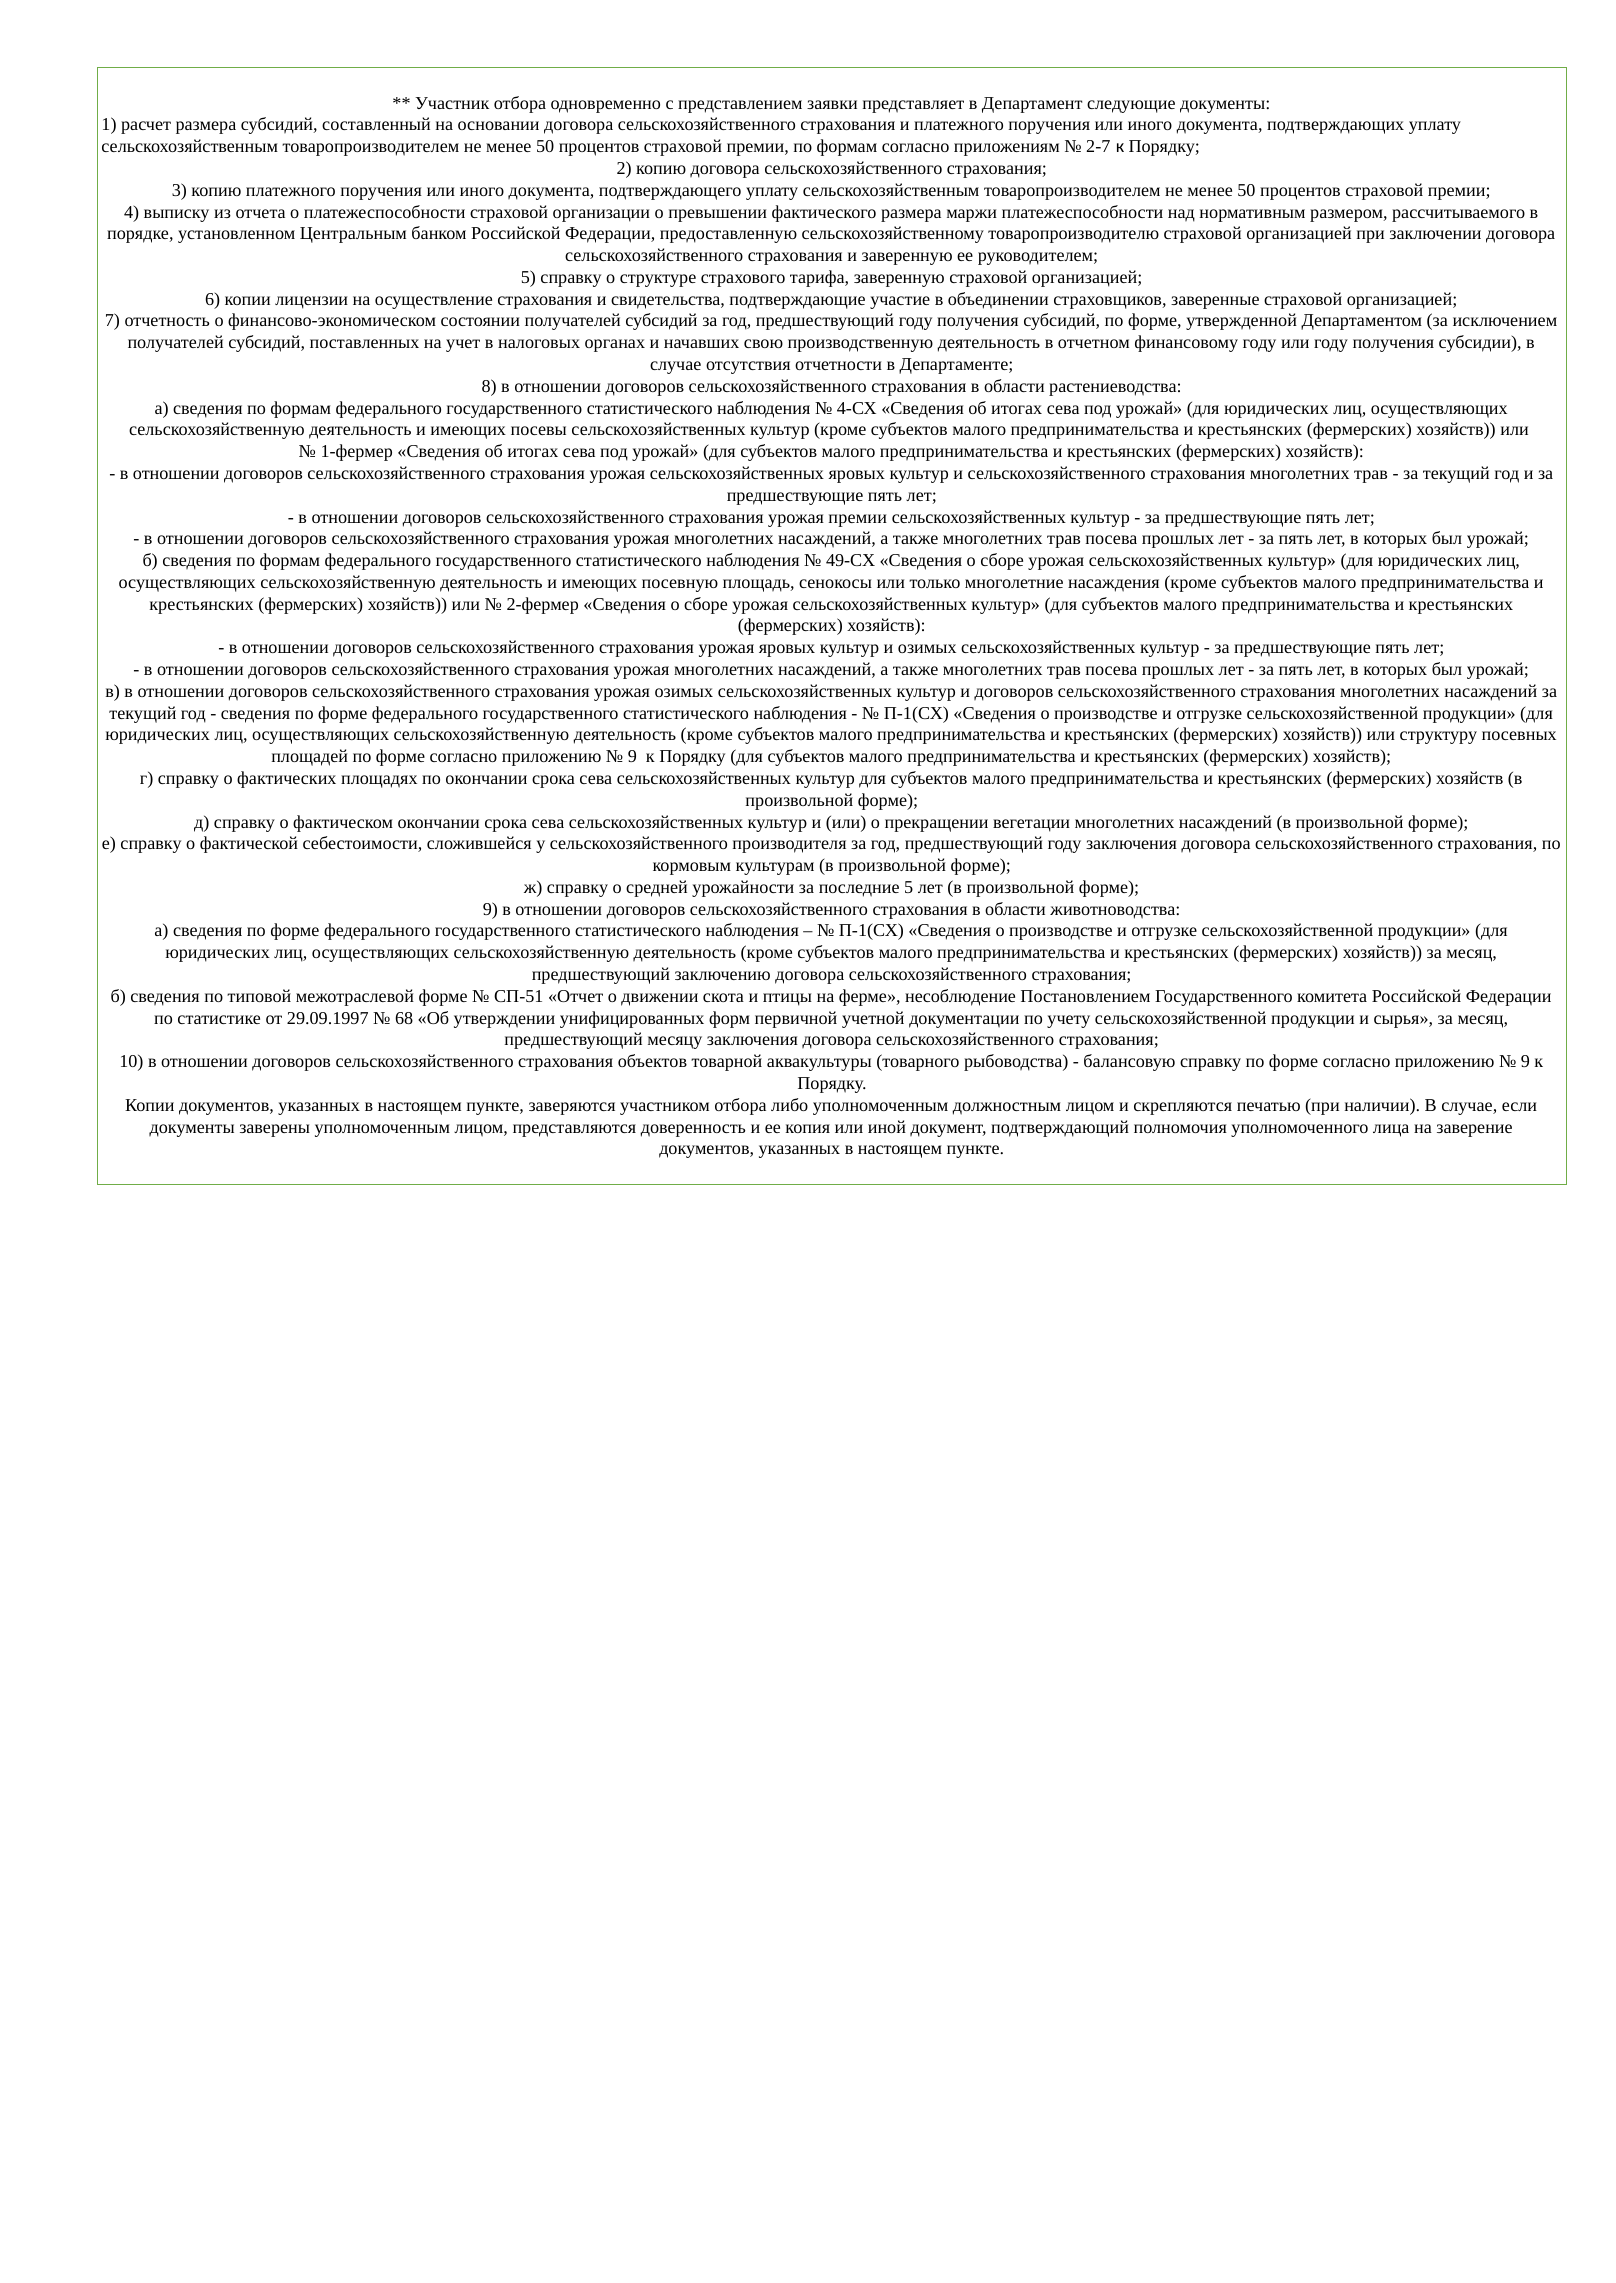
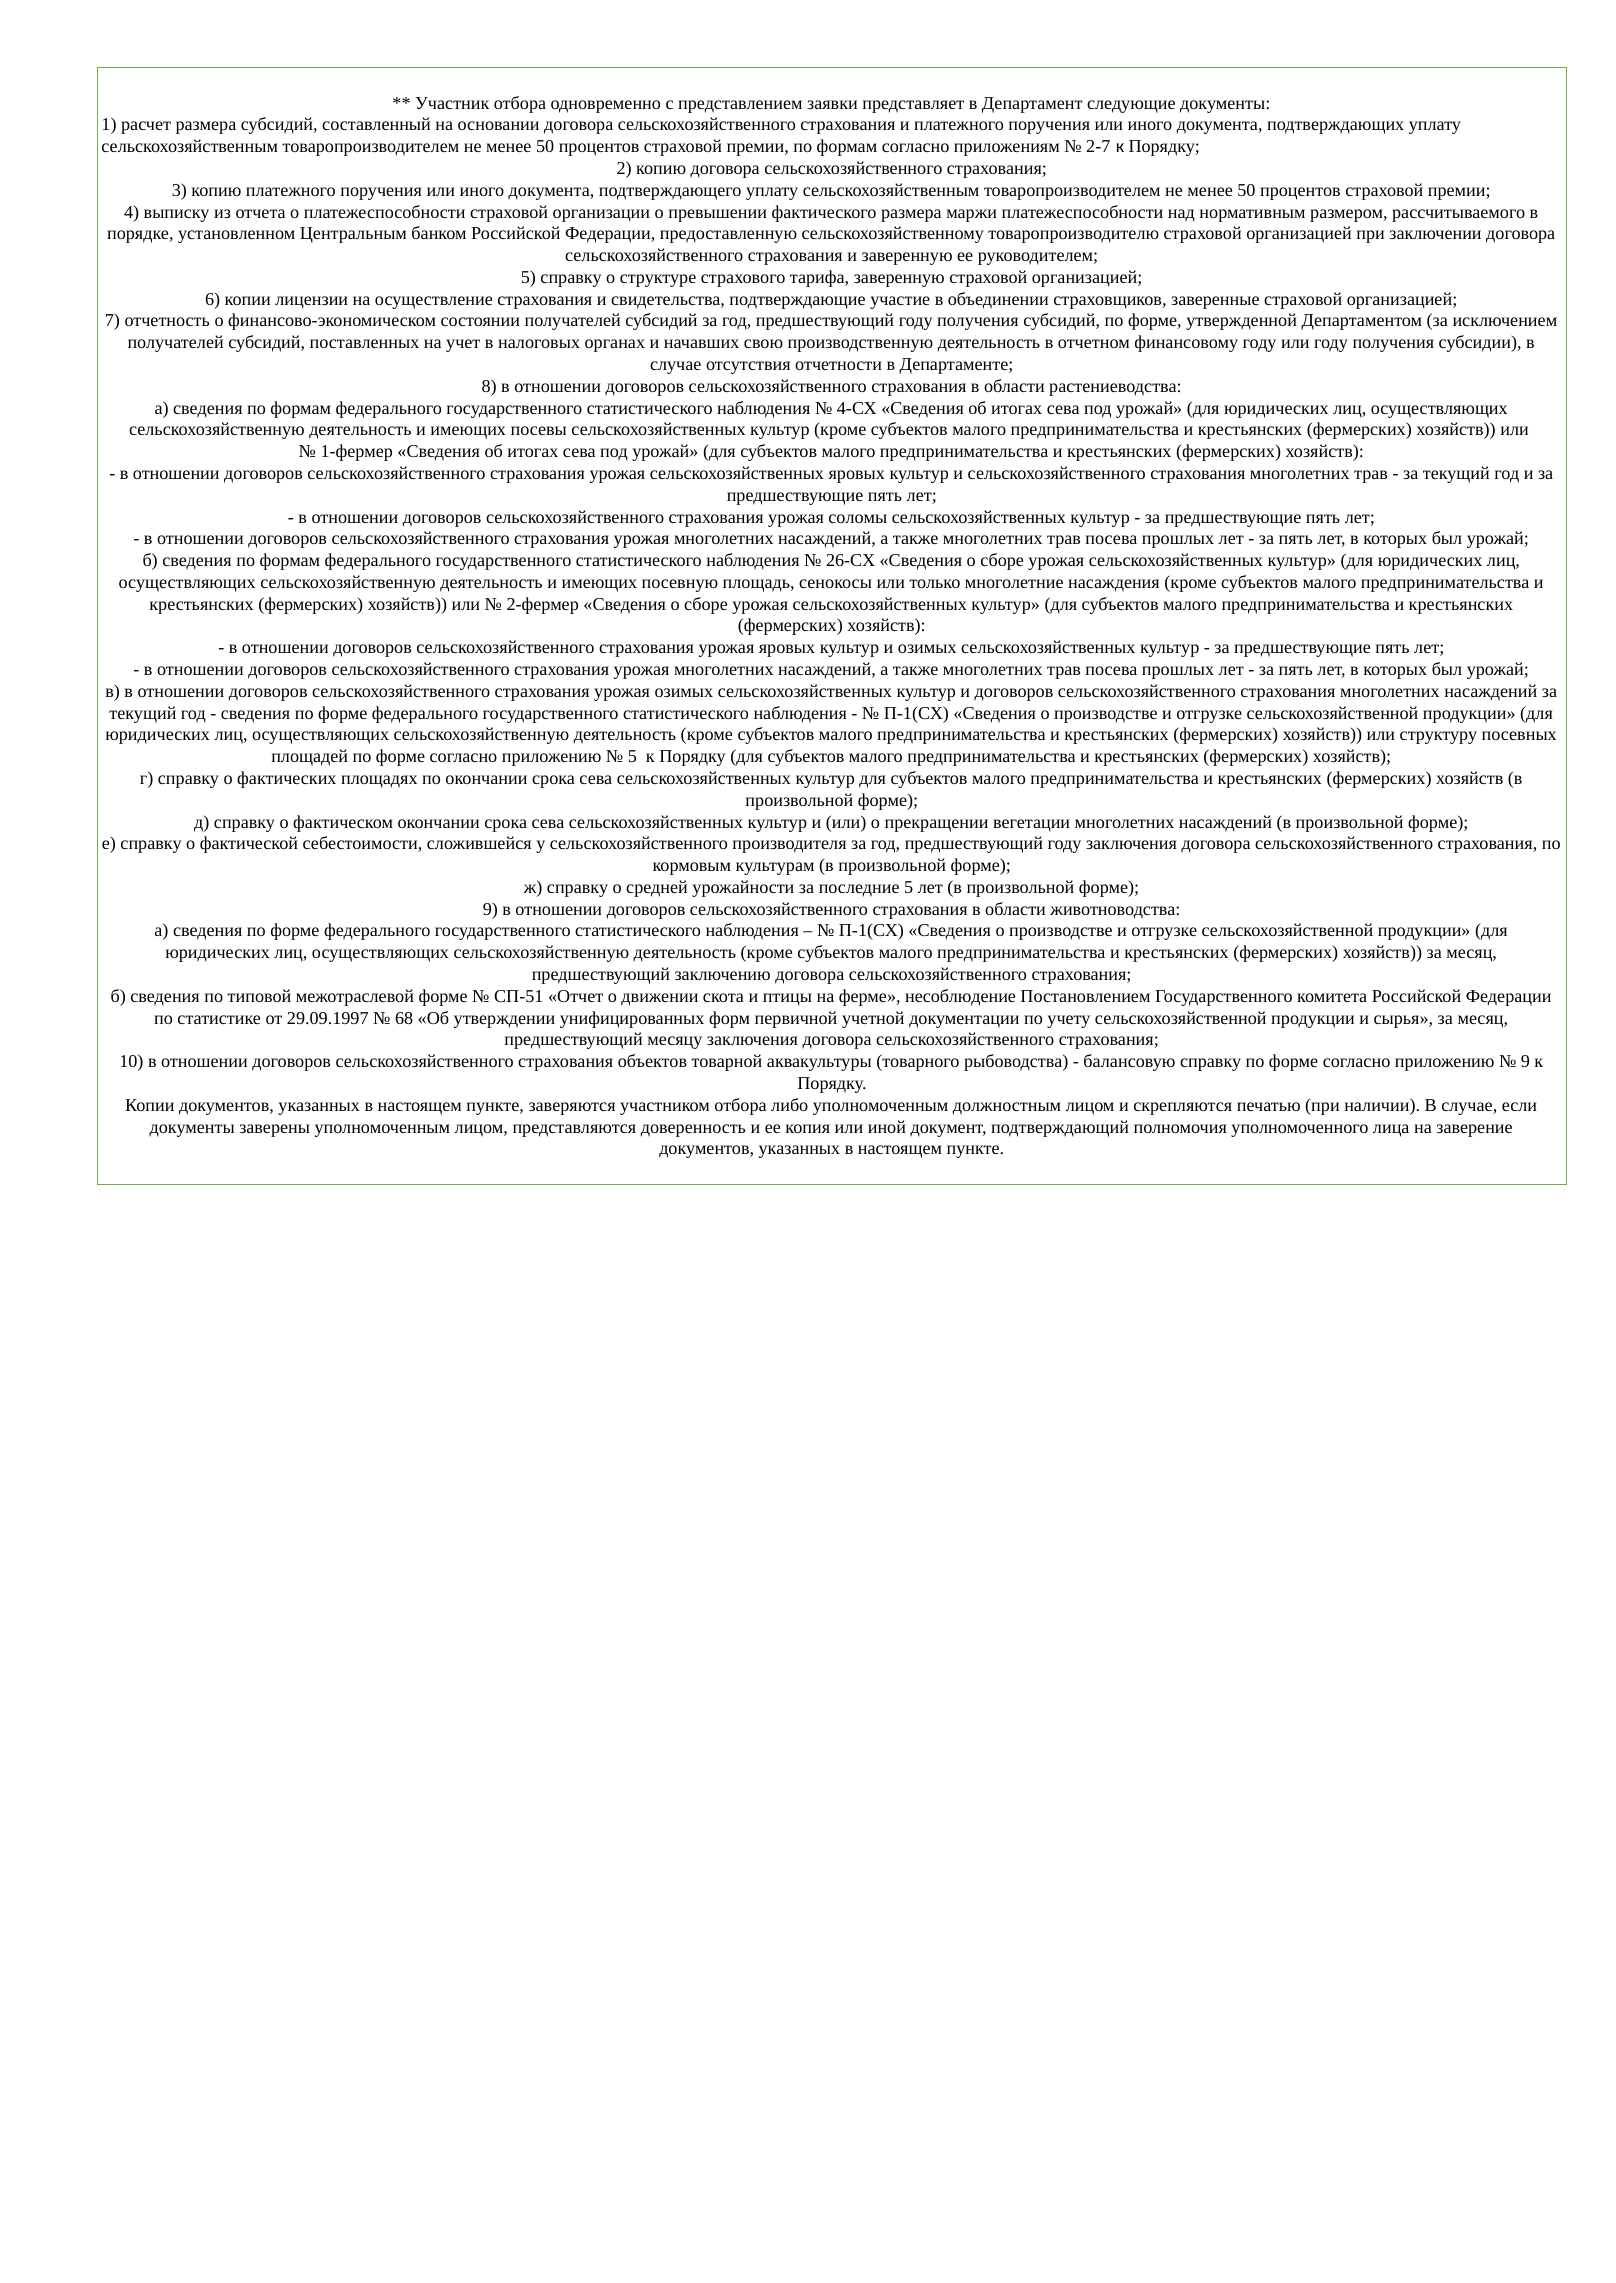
урожая премии: премии -> соломы (858, 517)
49-СХ: 49-СХ -> 26-СХ (851, 561)
9: 9 -> 5 (632, 757)
